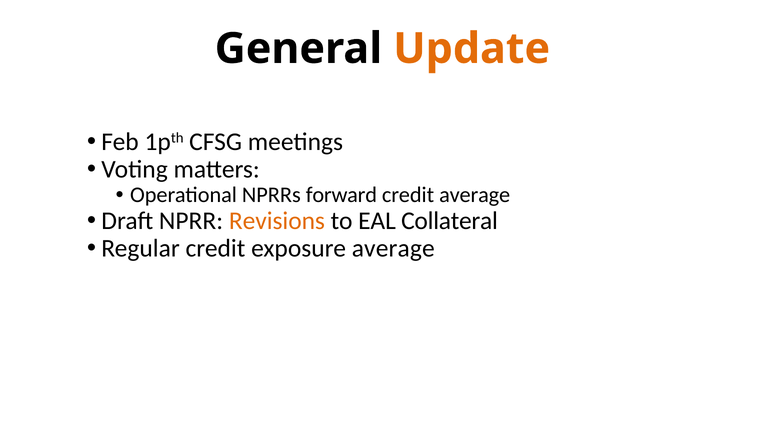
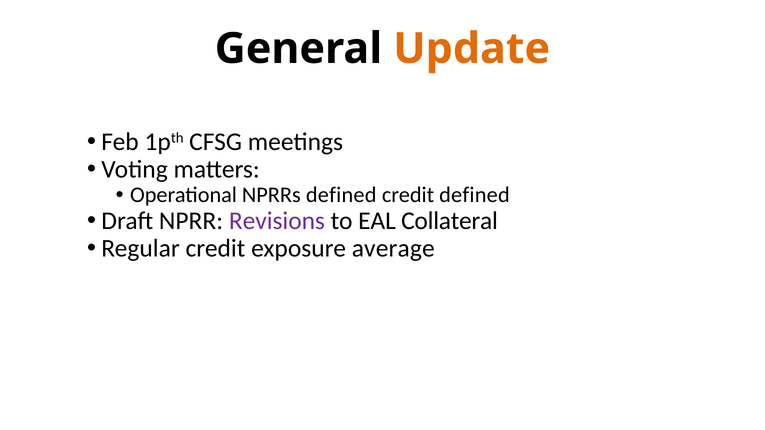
NPRRs forward: forward -> defined (341, 195)
credit average: average -> defined (474, 195)
Revisions colour: orange -> purple (277, 221)
